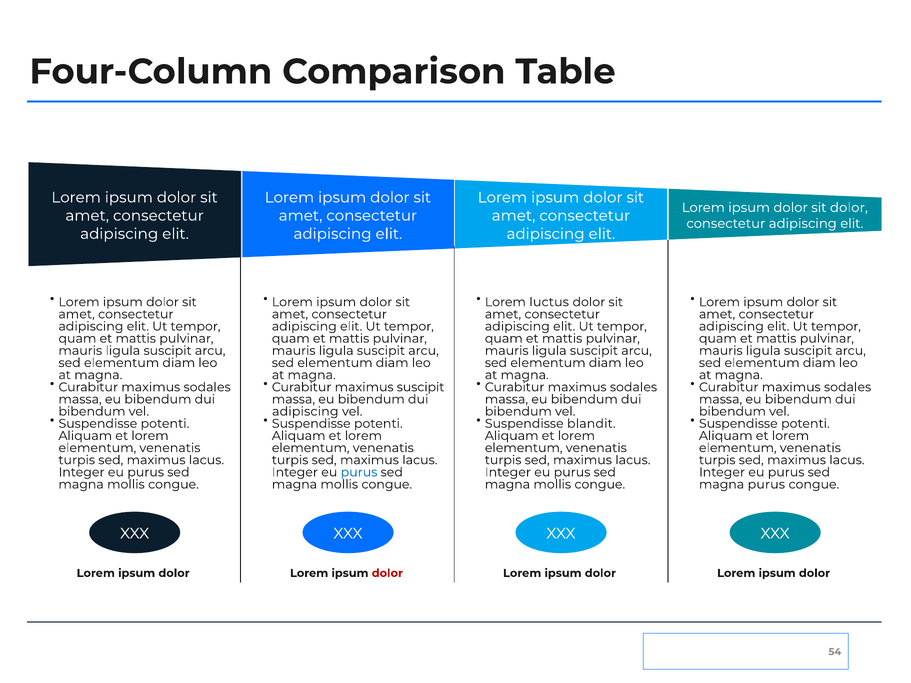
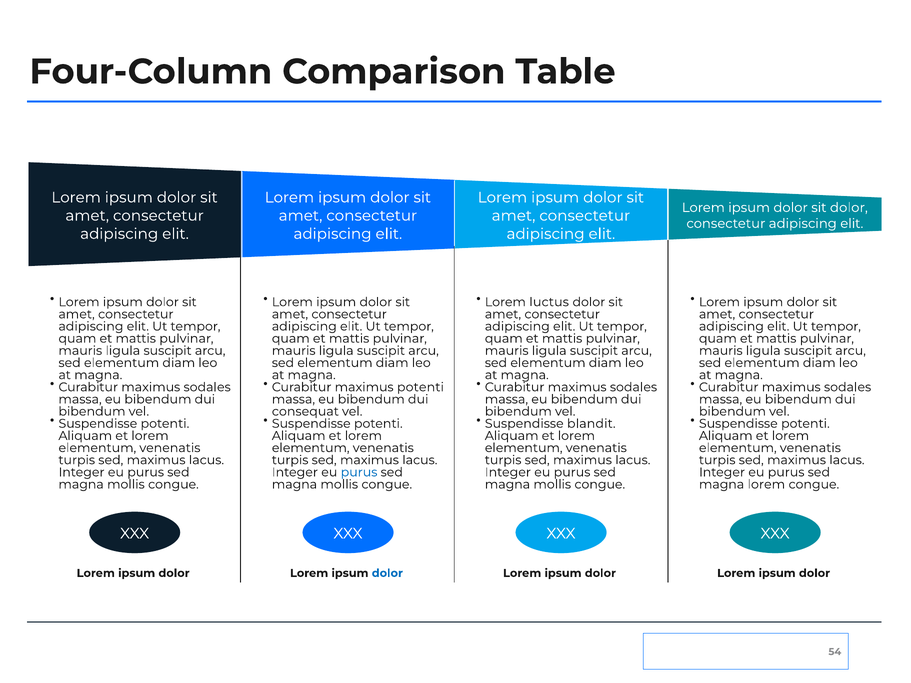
maximus suscipit: suscipit -> potenti (420, 387)
adipiscing: adipiscing -> consequat (305, 412)
magna purus: purus -> lorem (766, 485)
dolor colour: red -> blue (387, 573)
